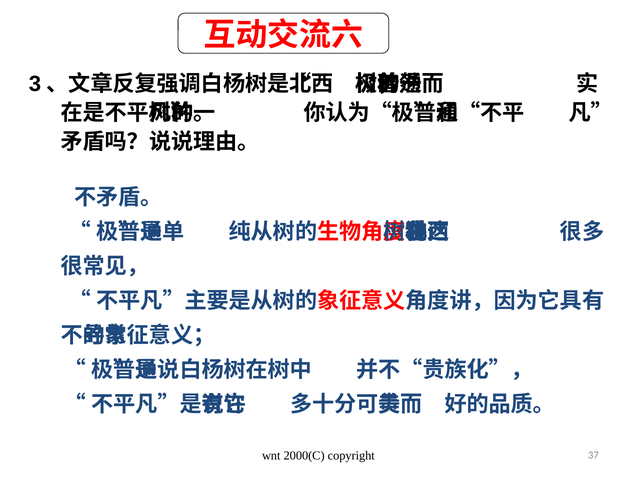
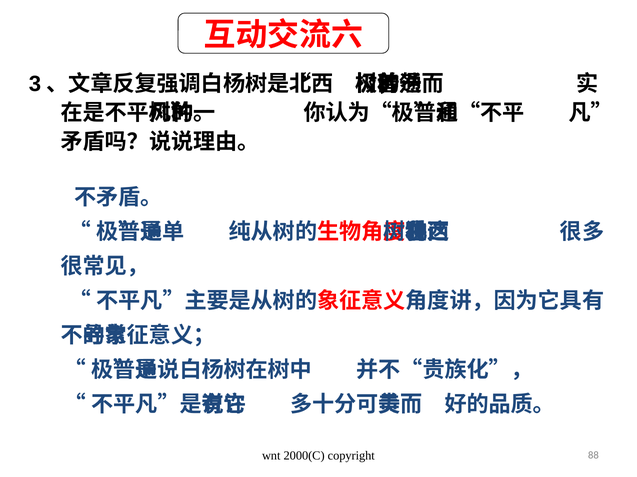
37: 37 -> 88 (593, 456)
